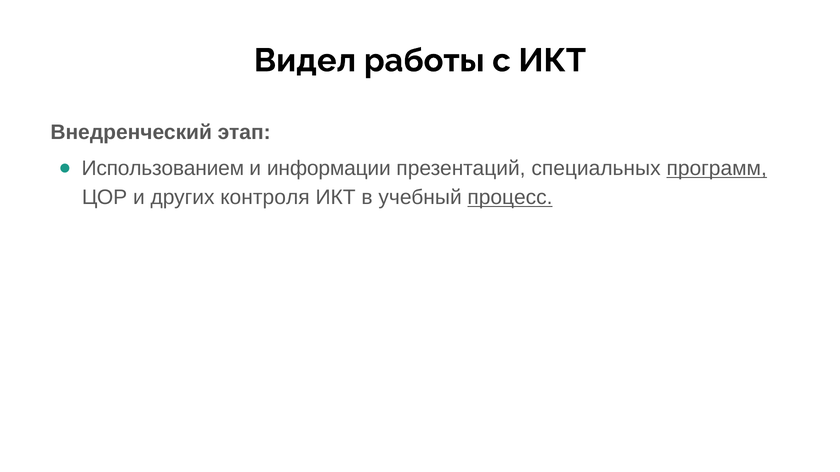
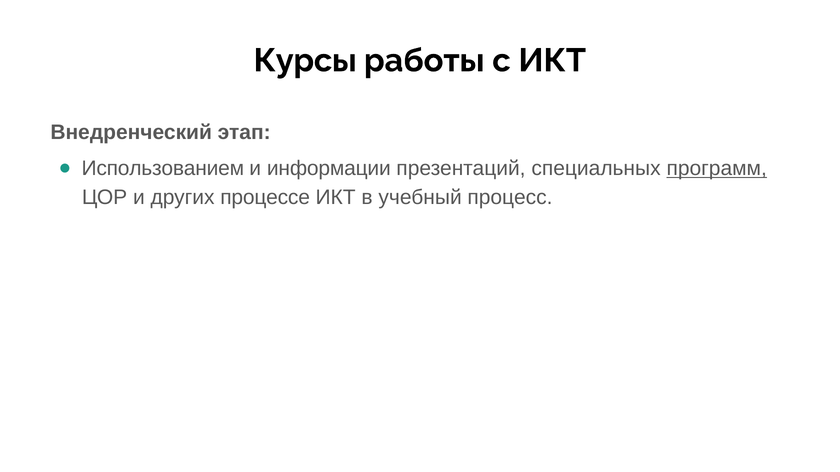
Видел: Видел -> Курсы (305, 61)
контроля: контроля -> процессе (265, 198)
процесс underline: present -> none (510, 198)
